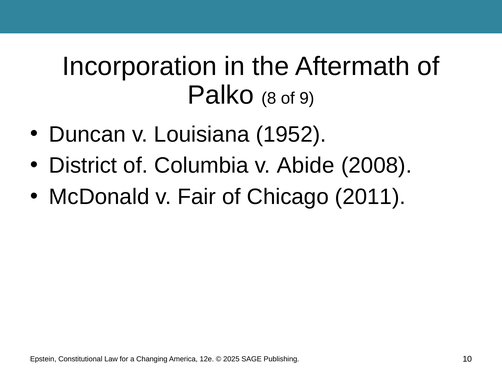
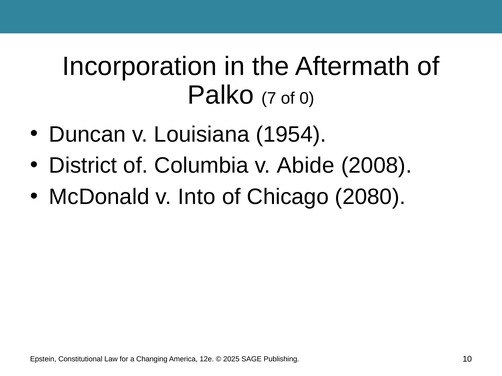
8: 8 -> 7 (269, 98)
9: 9 -> 0 (307, 98)
1952: 1952 -> 1954 (291, 135)
Fair: Fair -> Into (197, 197)
2011: 2011 -> 2080 (370, 197)
